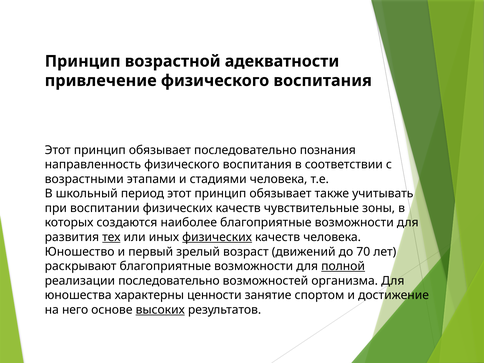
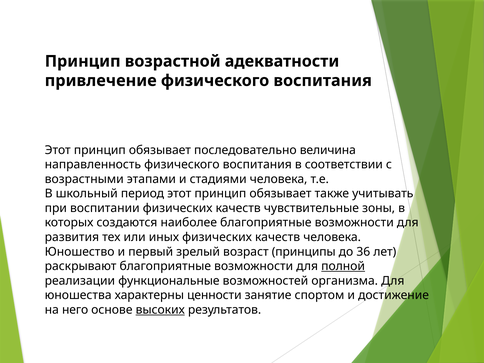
познания: познания -> величина (328, 150)
тех underline: present -> none (111, 237)
физических underline: present -> none (217, 237)
движений: движений -> принципы (304, 252)
70: 70 -> 36 (363, 252)
реализации последовательно: последовательно -> функциональные (169, 281)
